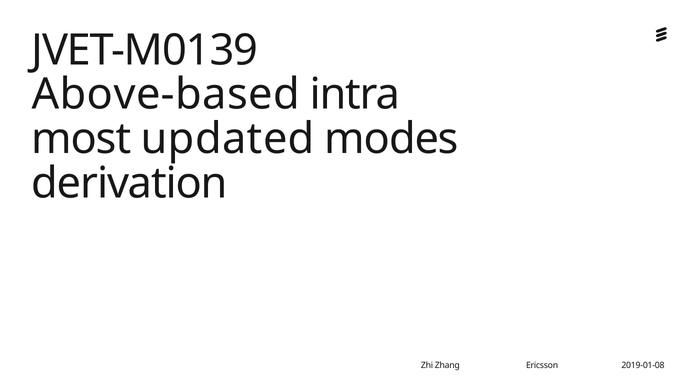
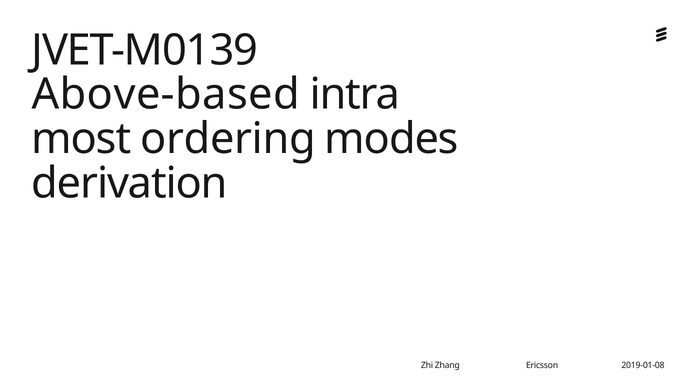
updated: updated -> ordering (228, 139)
